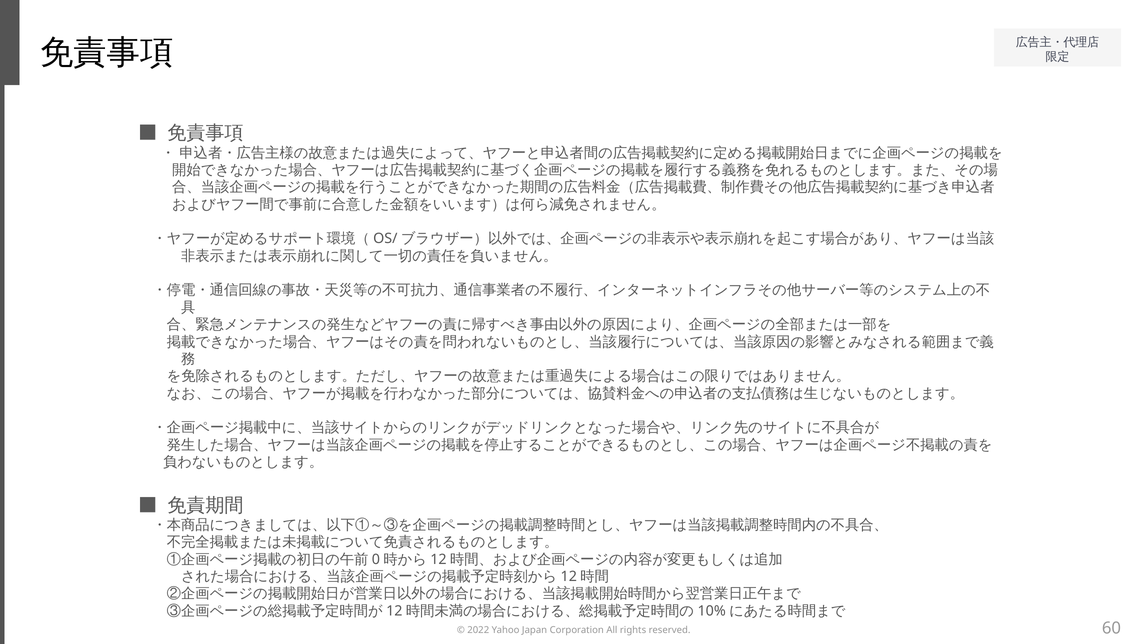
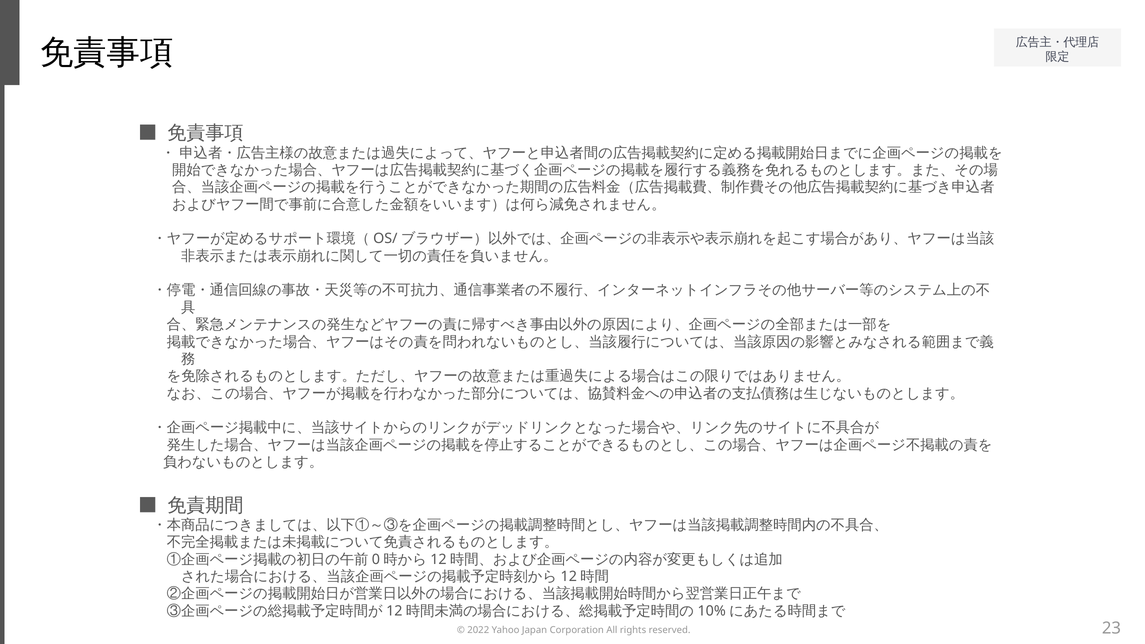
60: 60 -> 23 (1111, 628)
